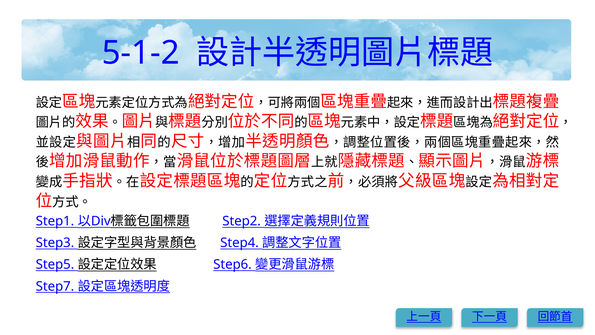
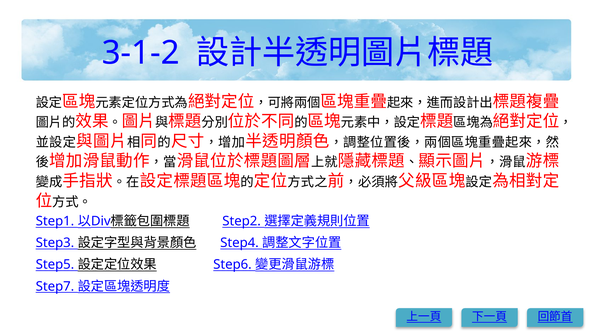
5-1-2: 5-1-2 -> 3-1-2 (141, 53)
